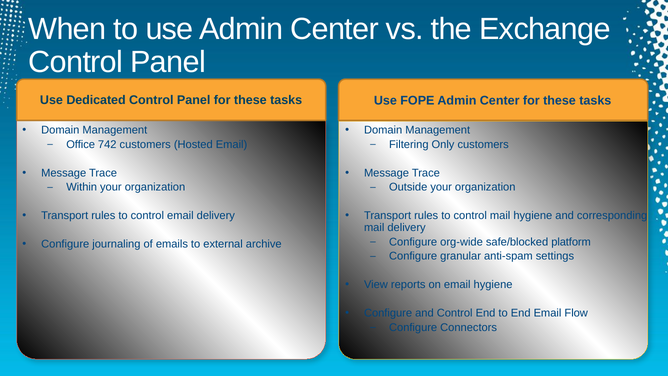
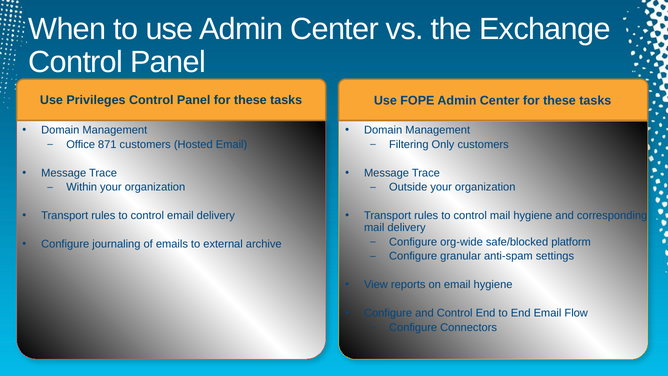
Dedicated: Dedicated -> Privileges (96, 100)
742: 742 -> 871 (107, 144)
